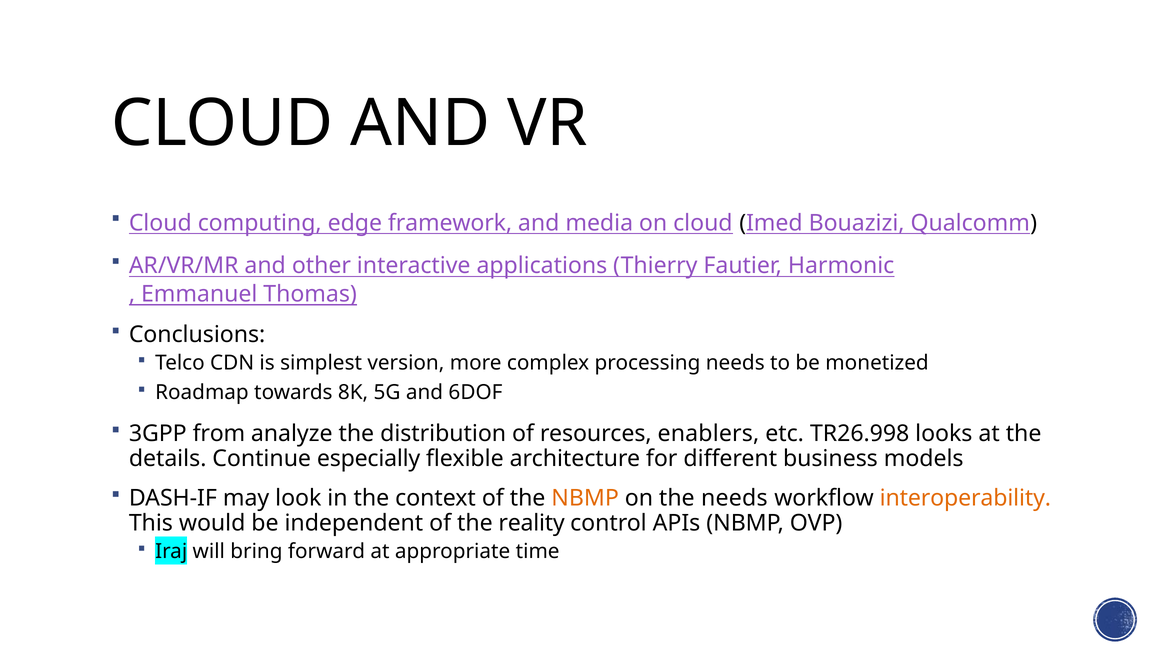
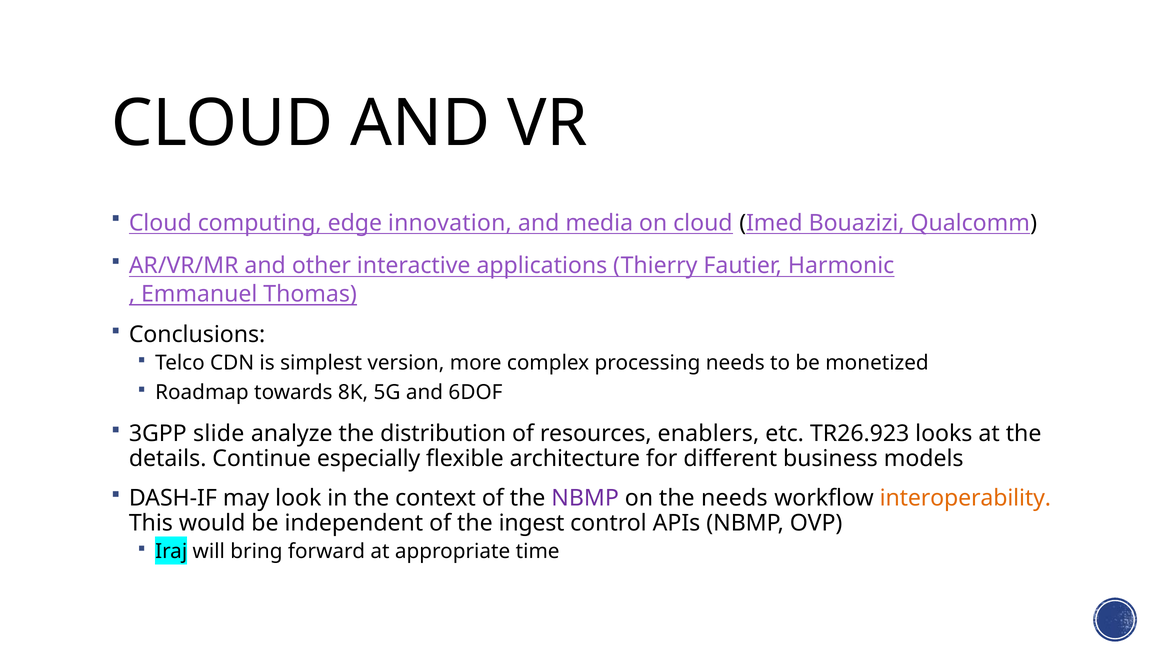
framework: framework -> innovation (450, 223)
from: from -> slide (219, 433)
TR26.998: TR26.998 -> TR26.923 (860, 433)
NBMP colour: orange -> purple (585, 498)
reality: reality -> ingest (532, 523)
